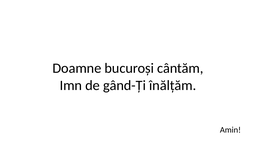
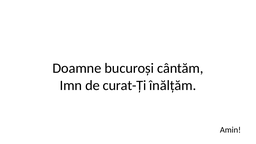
gând-Ți: gând-Ți -> curat-Ți (125, 85)
